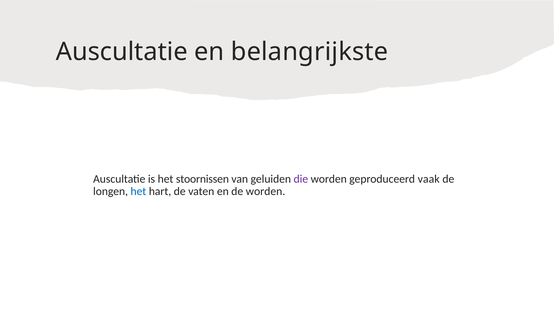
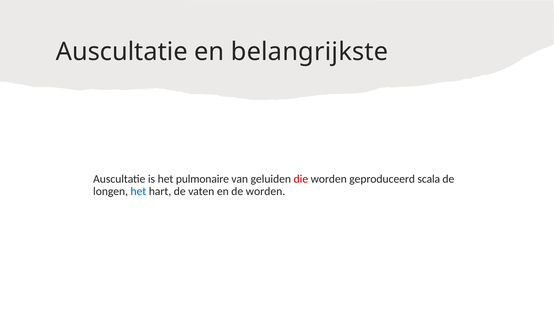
stoornissen: stoornissen -> pulmonaire (202, 179)
die colour: purple -> red (301, 179)
vaak: vaak -> scala (429, 179)
